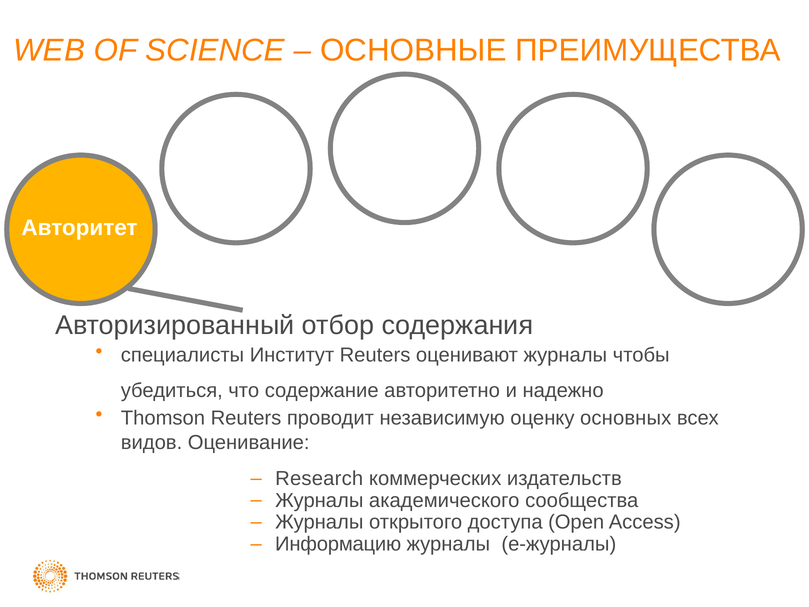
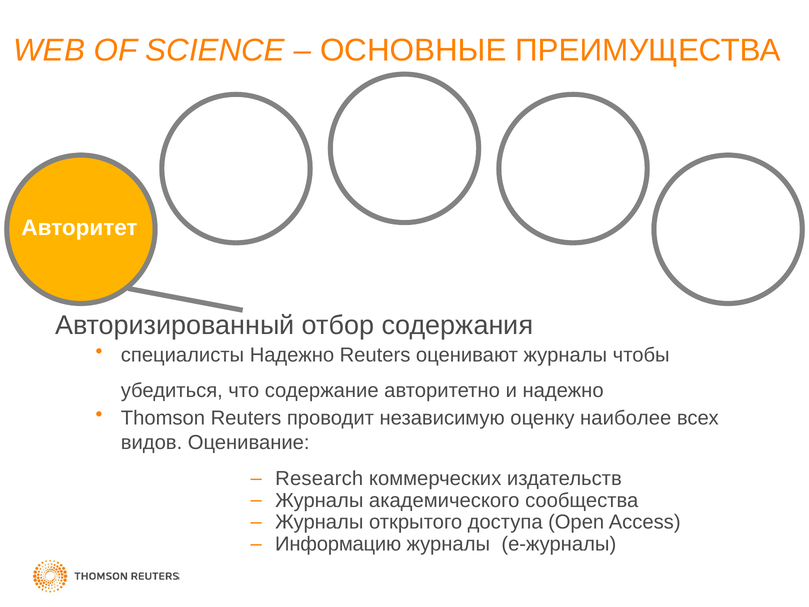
специалисты Институт: Институт -> Надежно (292, 355)
основных: основных -> наиболее (626, 418)
